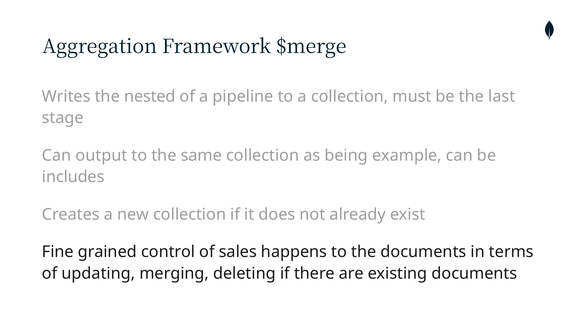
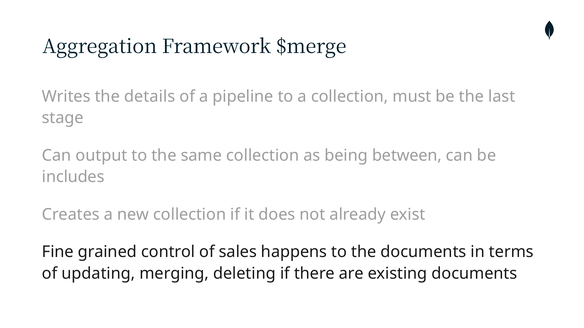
nested: nested -> details (150, 97)
example: example -> between (407, 156)
